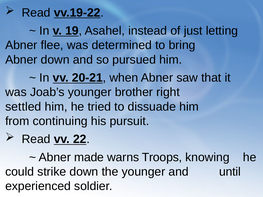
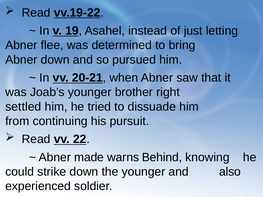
Troops: Troops -> Behind (162, 157)
until: until -> also (230, 172)
